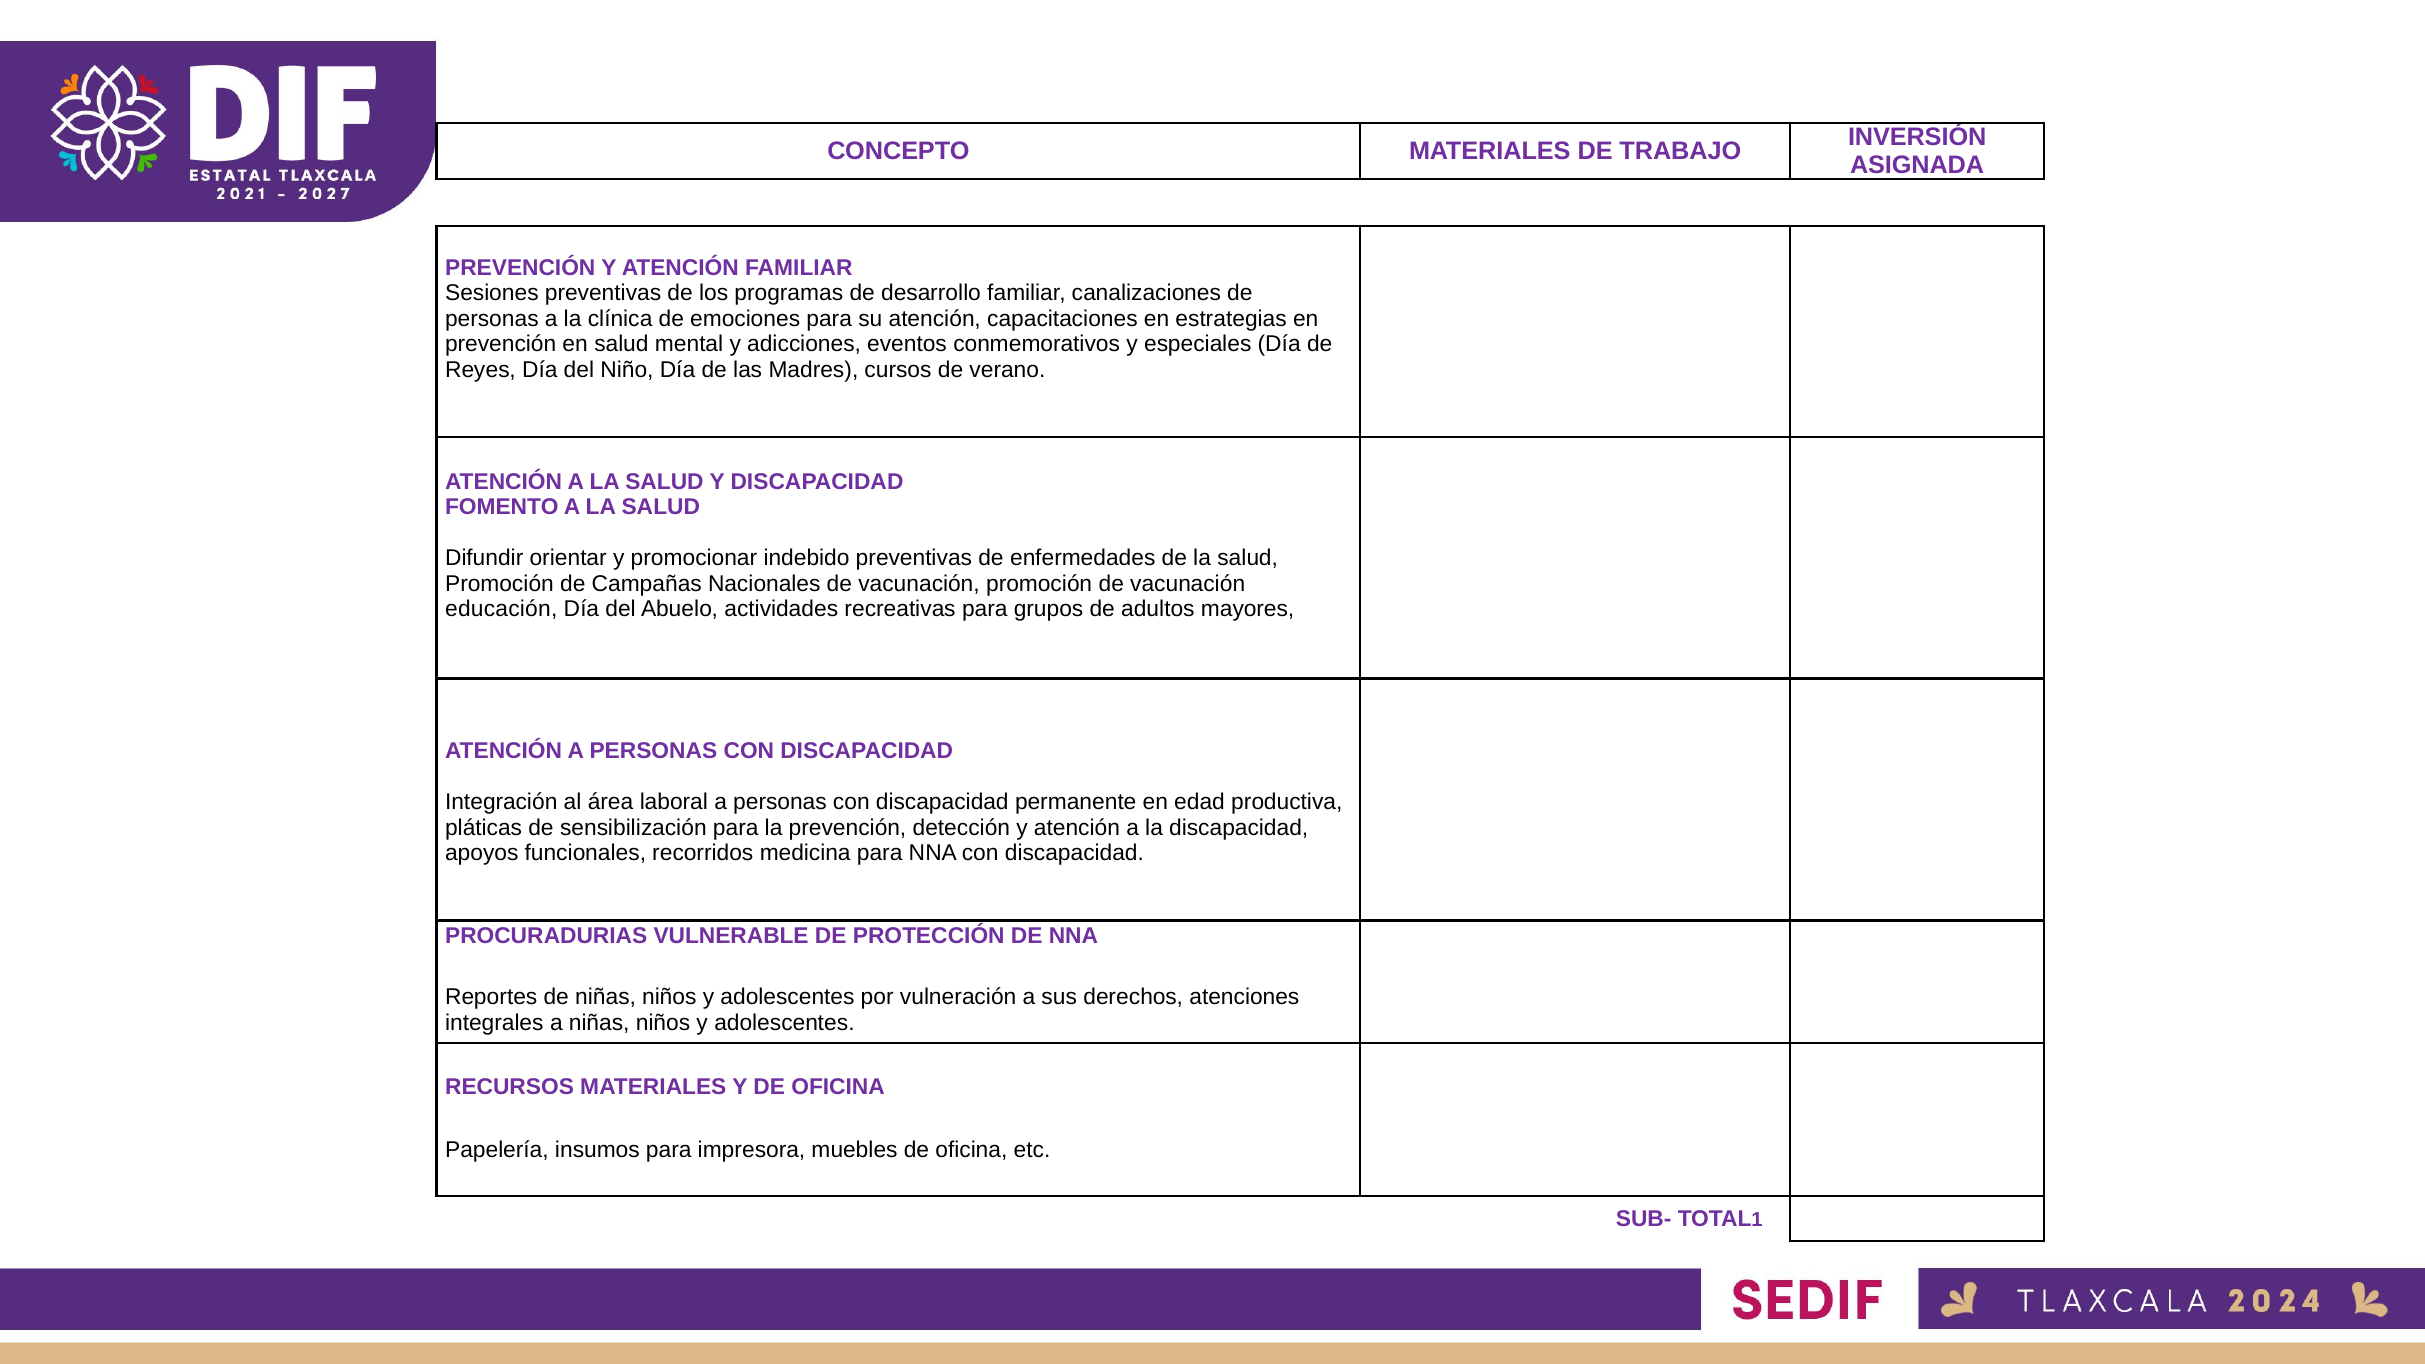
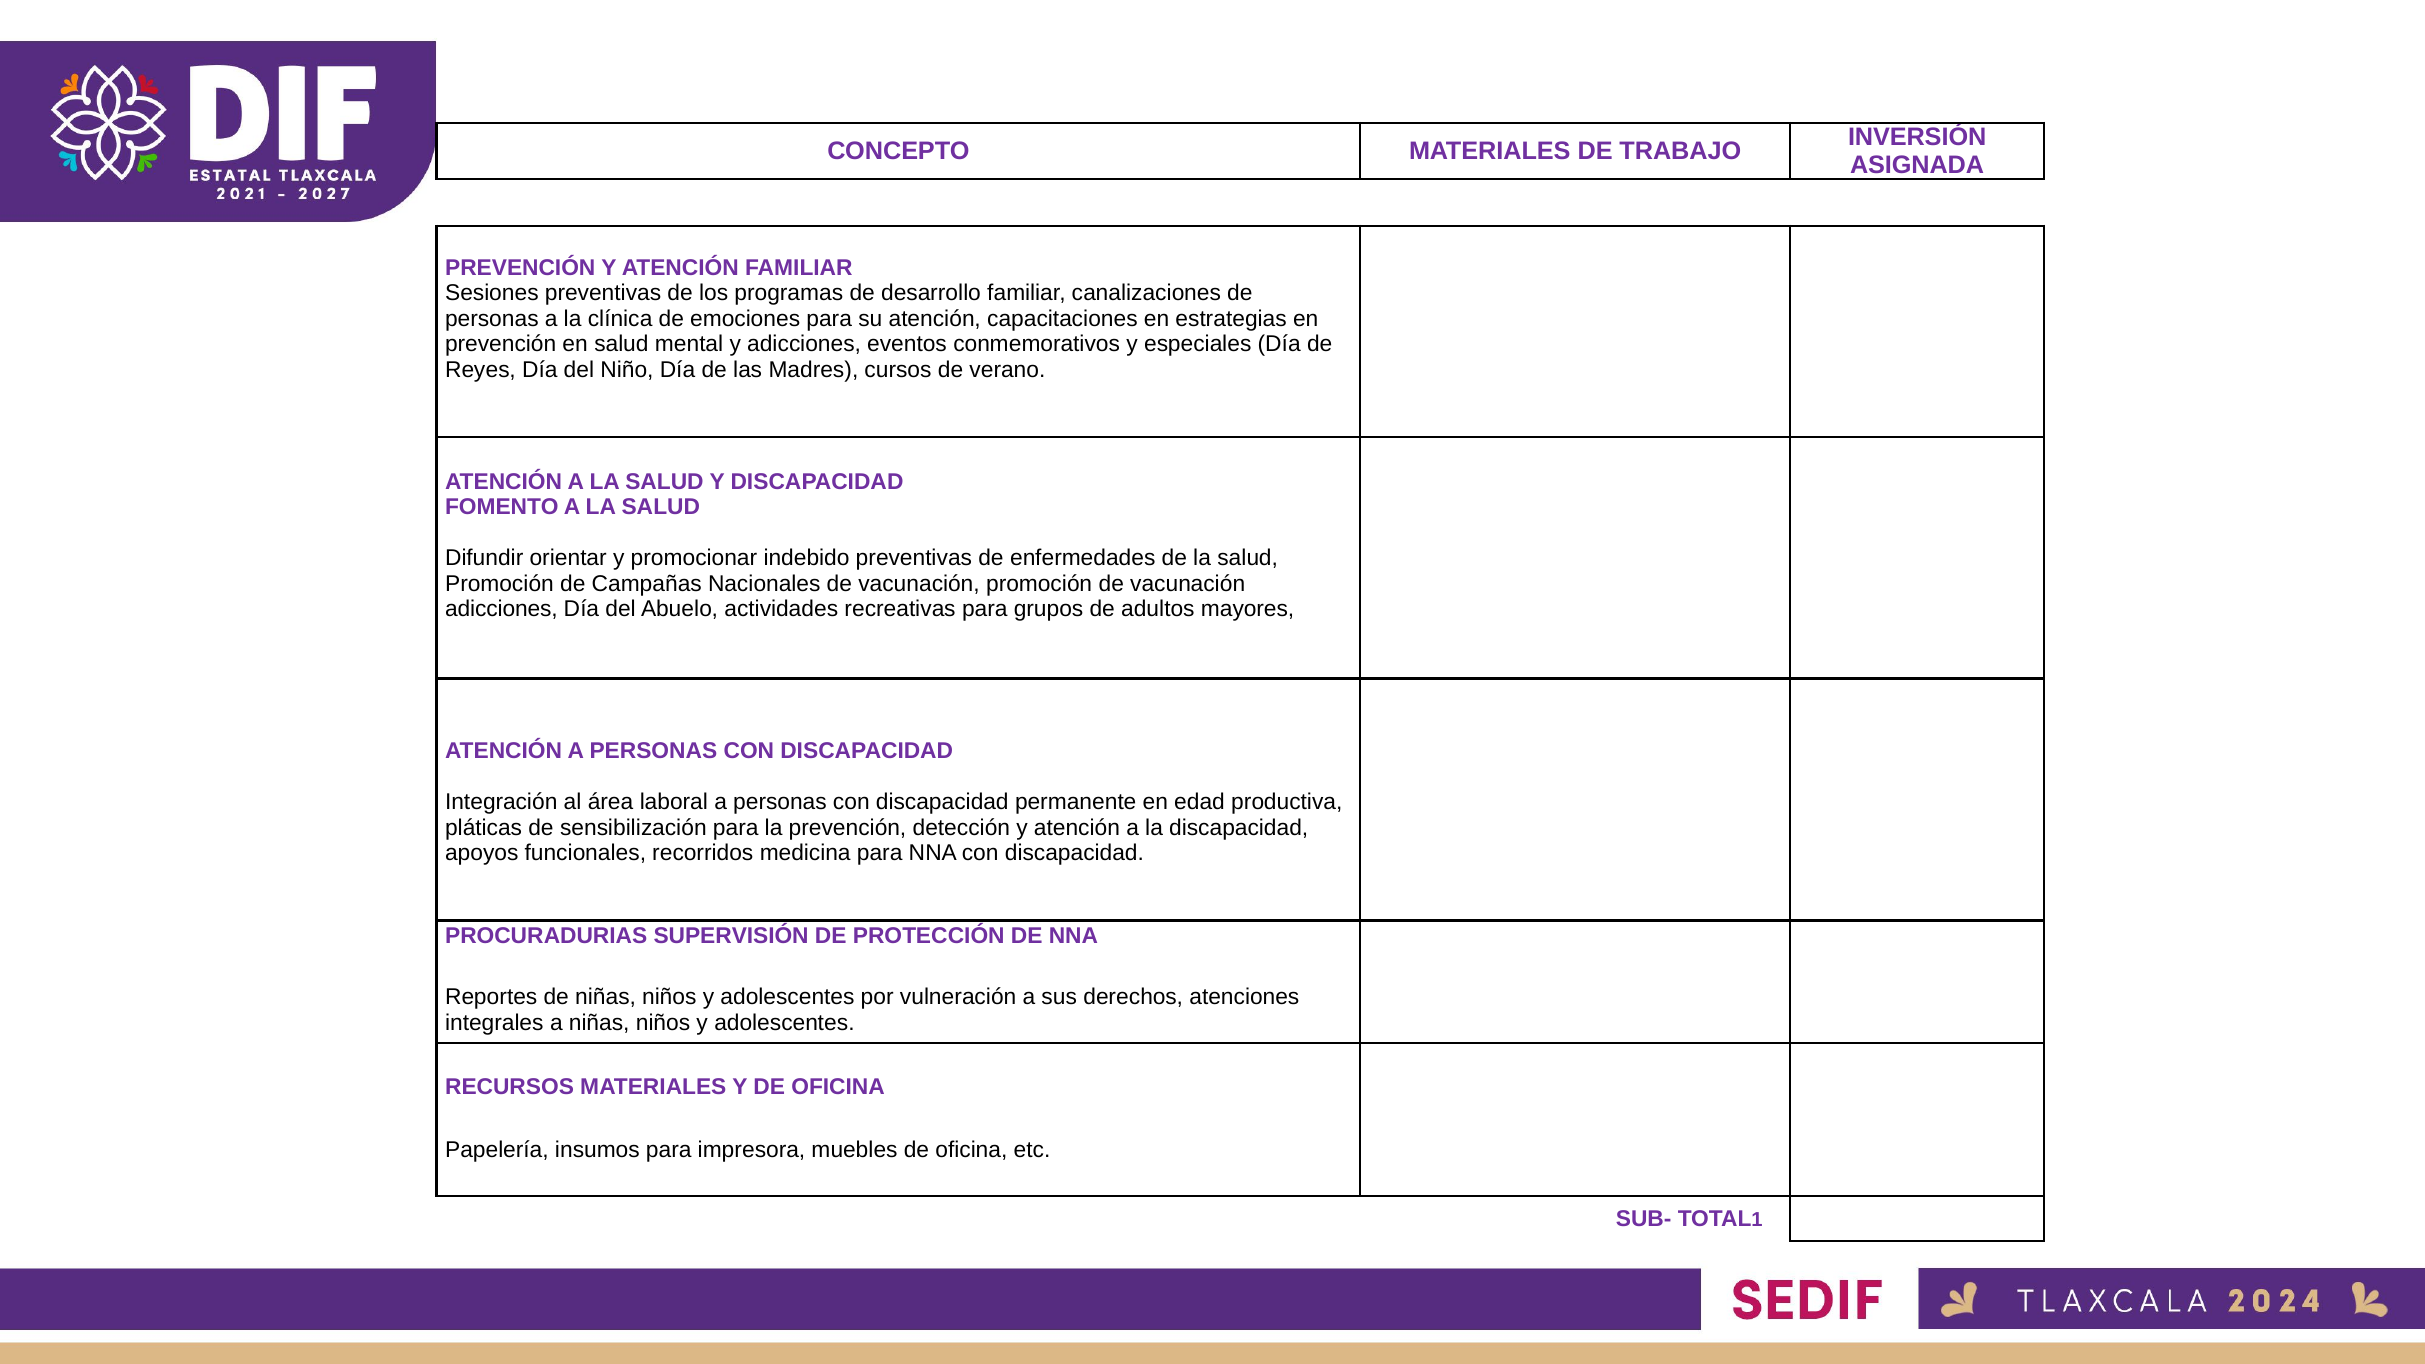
educación: educación -> adicciones (501, 609)
VULNERABLE: VULNERABLE -> SUPERVISIÓN (731, 936)
